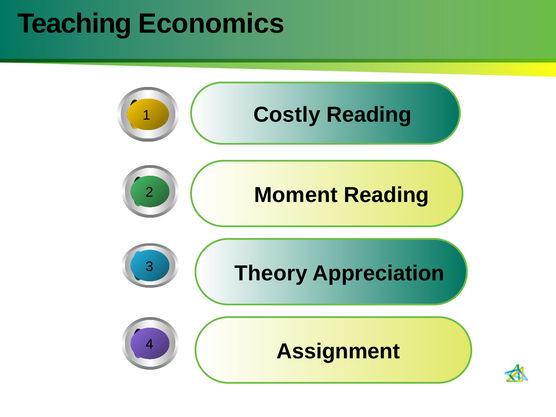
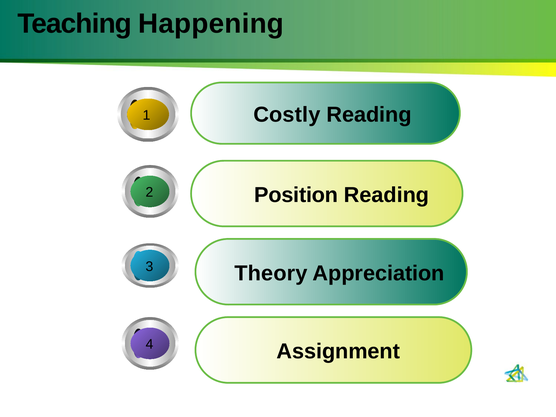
Economics: Economics -> Happening (211, 24)
Moment: Moment -> Position (296, 195)
